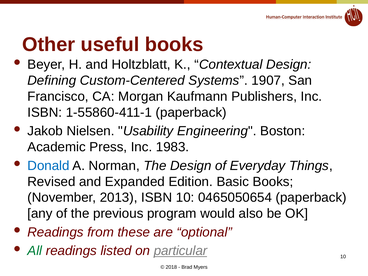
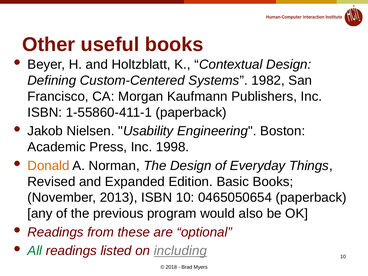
1907: 1907 -> 1982 (268, 80)
1983: 1983 -> 1998 (173, 147)
Donald colour: blue -> orange (48, 166)
particular: particular -> including (180, 251)
